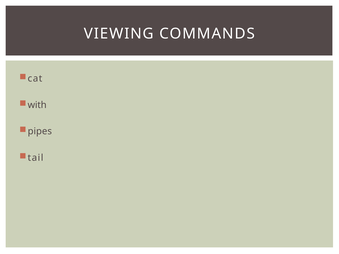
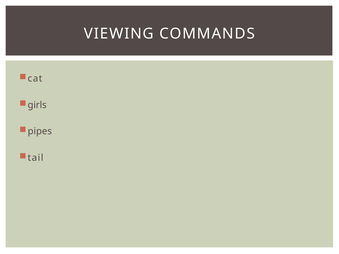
with: with -> girls (37, 105)
